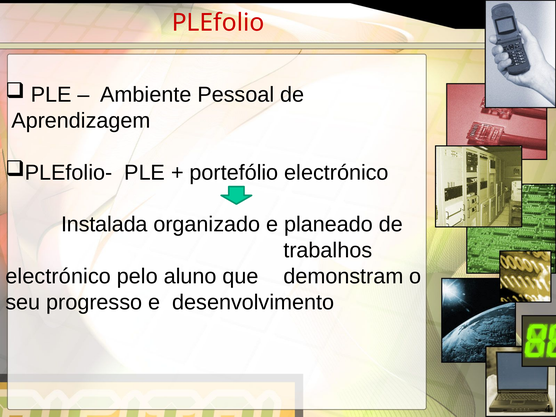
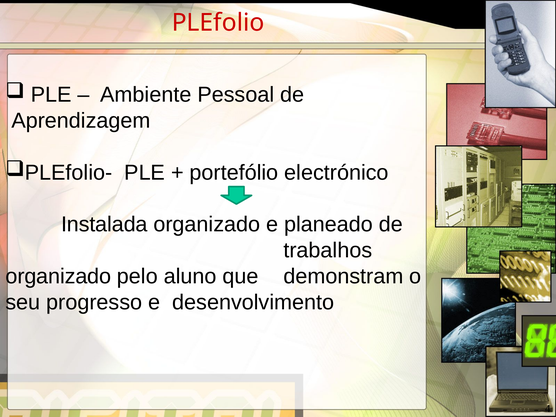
electrónico: electrónico -> organizado (58, 276)
